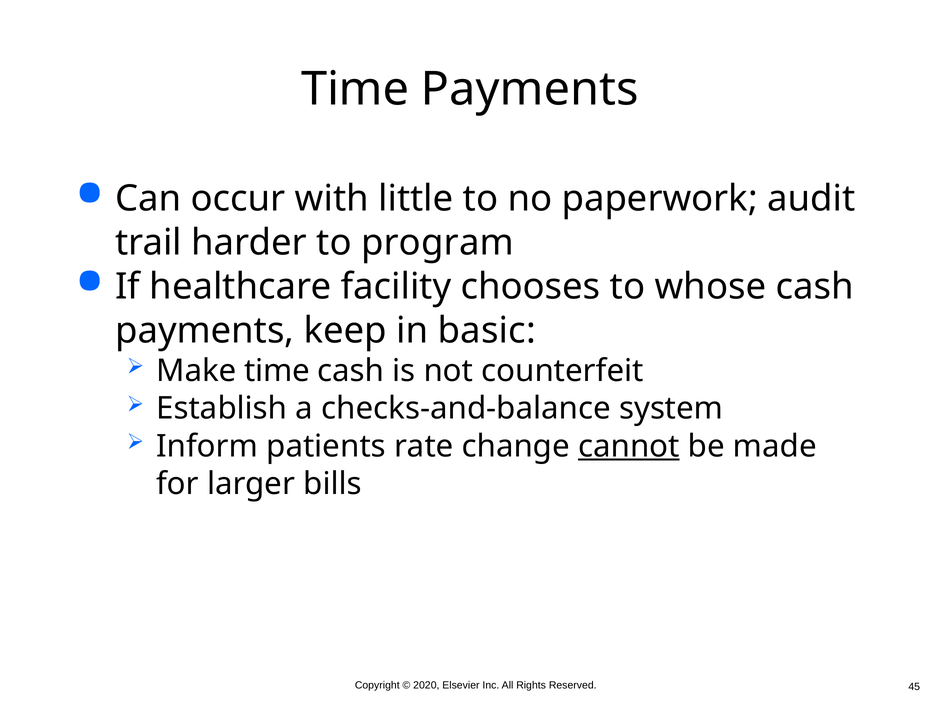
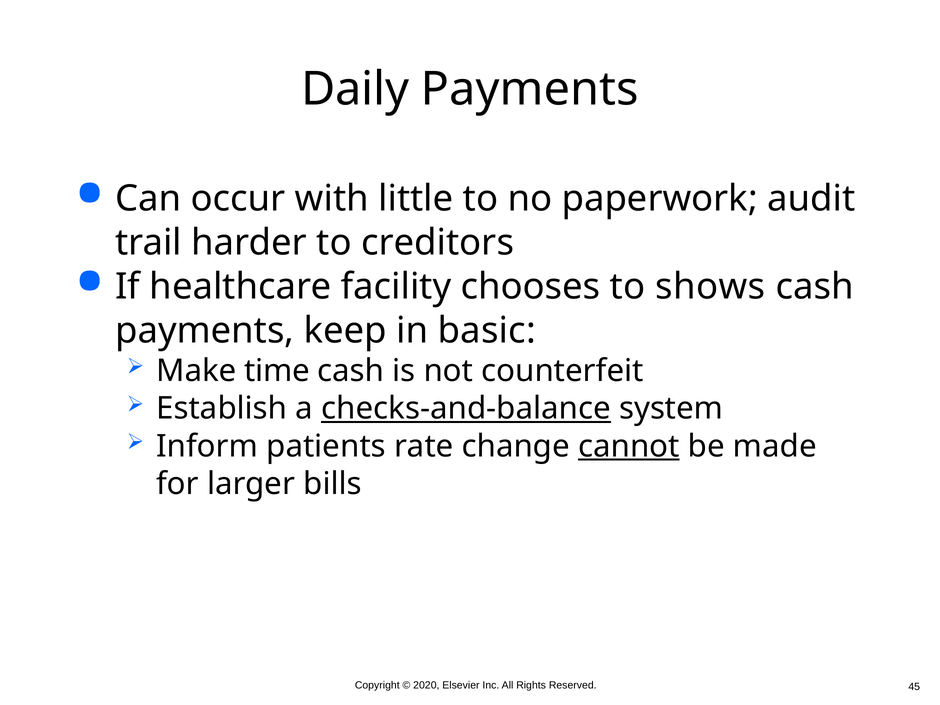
Time: Time -> Daily (355, 89)
program: program -> creditors (438, 243)
whose: whose -> shows (710, 287)
checks-and-balance underline: none -> present (466, 409)
